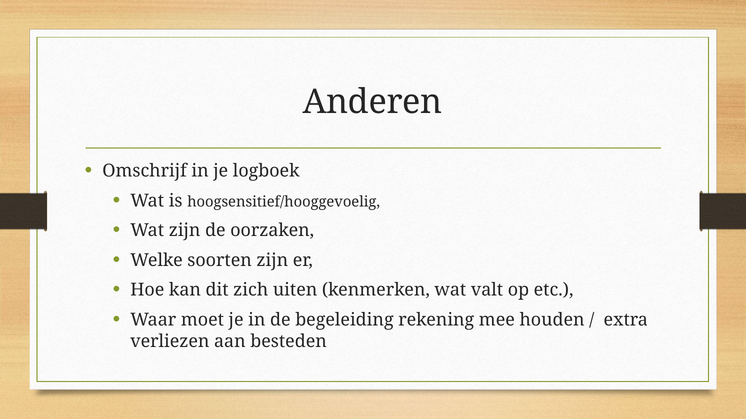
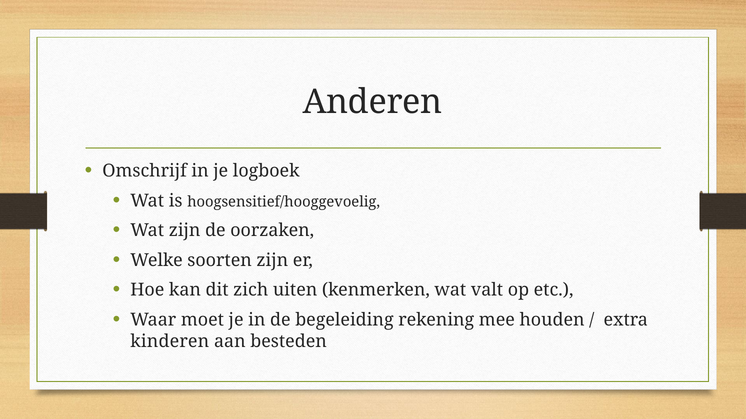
verliezen: verliezen -> kinderen (170, 342)
